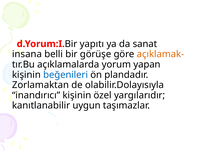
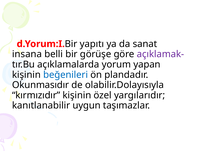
açıklamak- colour: orange -> purple (160, 54)
Zorlamaktan: Zorlamaktan -> Okunmasıdır (41, 85)
inandırıcı: inandırıcı -> kırmızıdır (36, 95)
